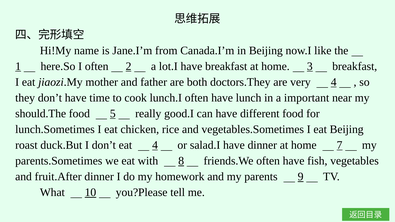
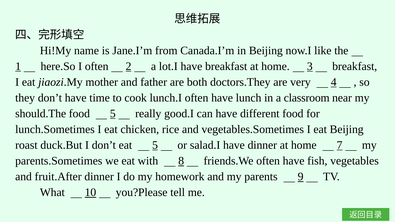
important: important -> classroom (307, 98)
eat 4: 4 -> 5 (155, 145)
